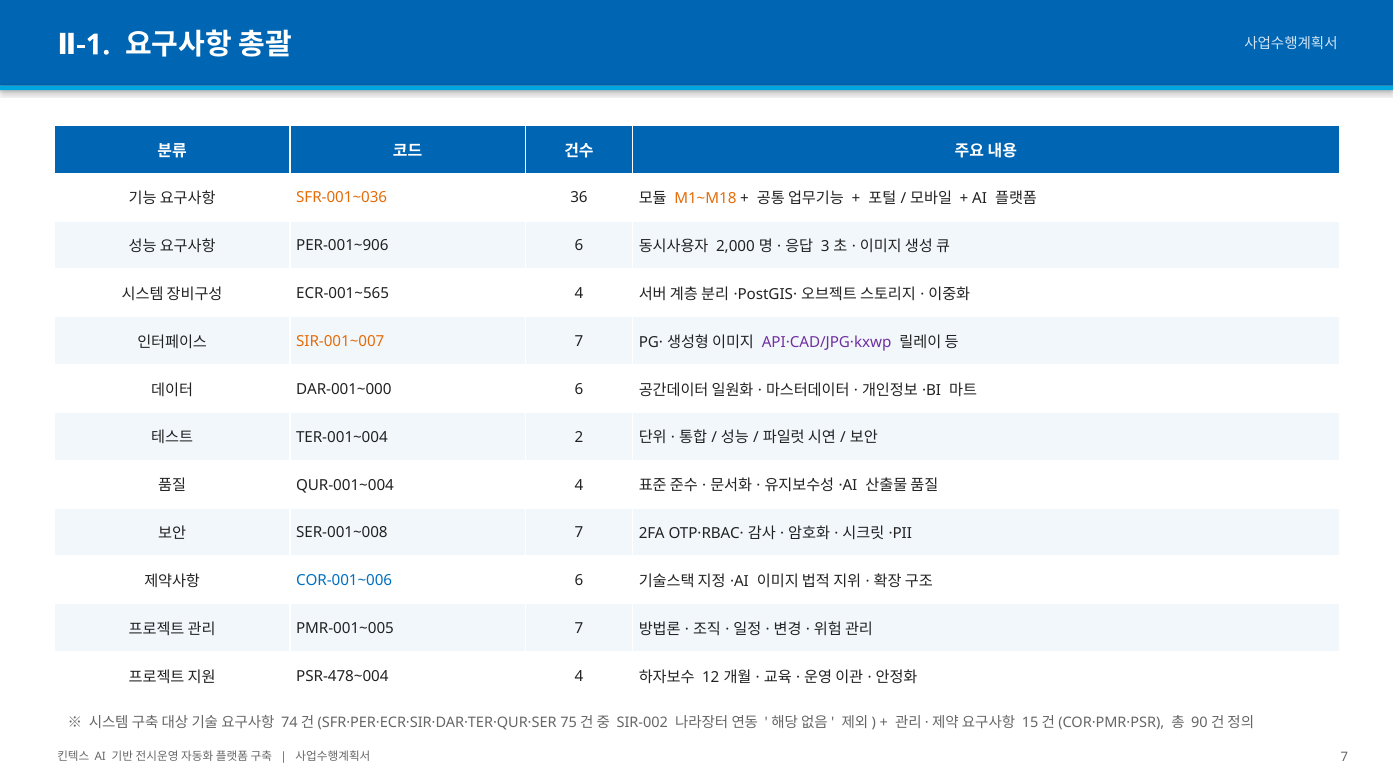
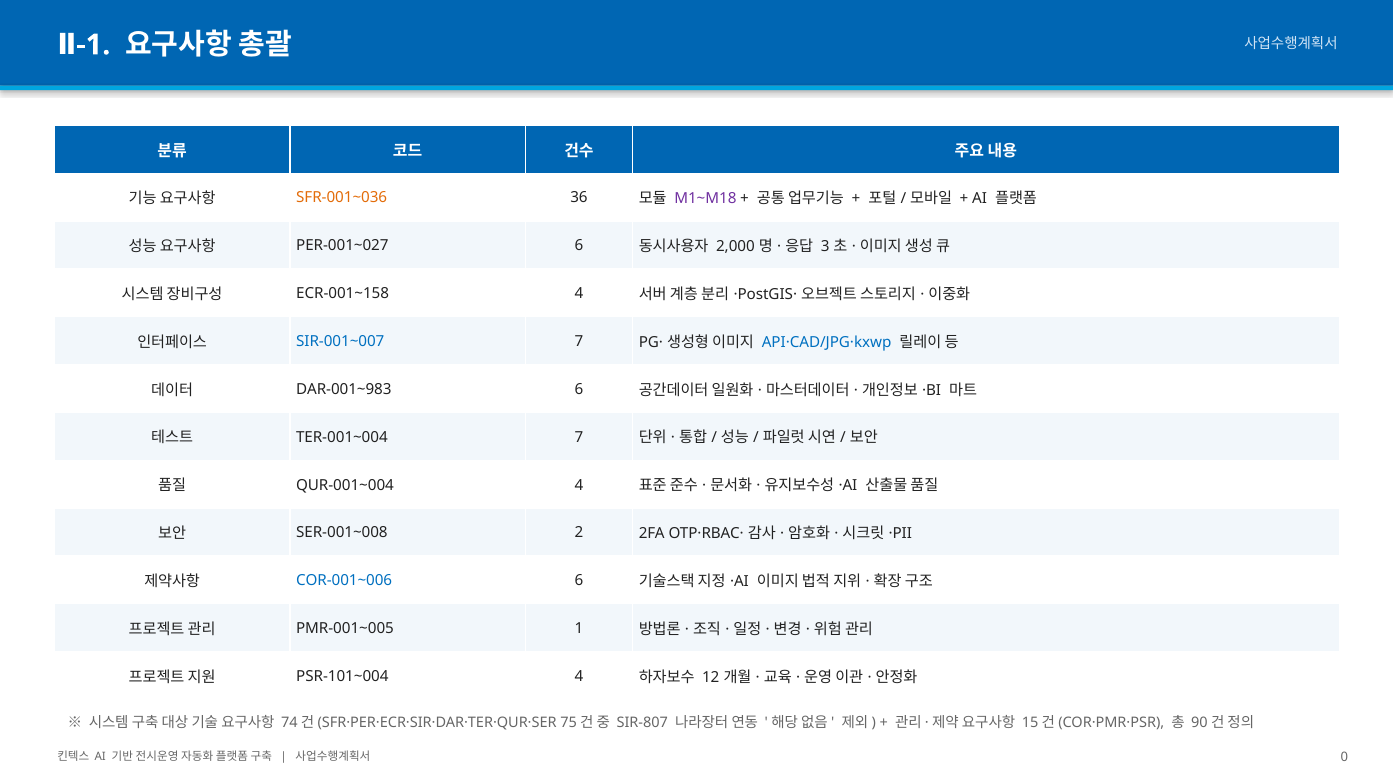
M1~M18 colour: orange -> purple (705, 199)
PER-001~906: PER-001~906 -> PER-001~027 (342, 246)
ECR-001~565: ECR-001~565 -> ECR-001~158 (343, 294)
SIR-001~007 colour: orange -> blue (340, 342)
API·CAD/JPG·kxwp colour: purple -> blue (827, 342)
DAR-001~000: DAR-001~000 -> DAR-001~983 (344, 390)
TER-001~004 2: 2 -> 7 (579, 437)
SER-001~008 7: 7 -> 2 (579, 533)
PMR-001~005 7: 7 -> 1 (579, 629)
PSR-478~004: PSR-478~004 -> PSR-101~004 (342, 677)
SIR-002: SIR-002 -> SIR-807 (642, 723)
7: 7 -> 0 (1344, 758)
